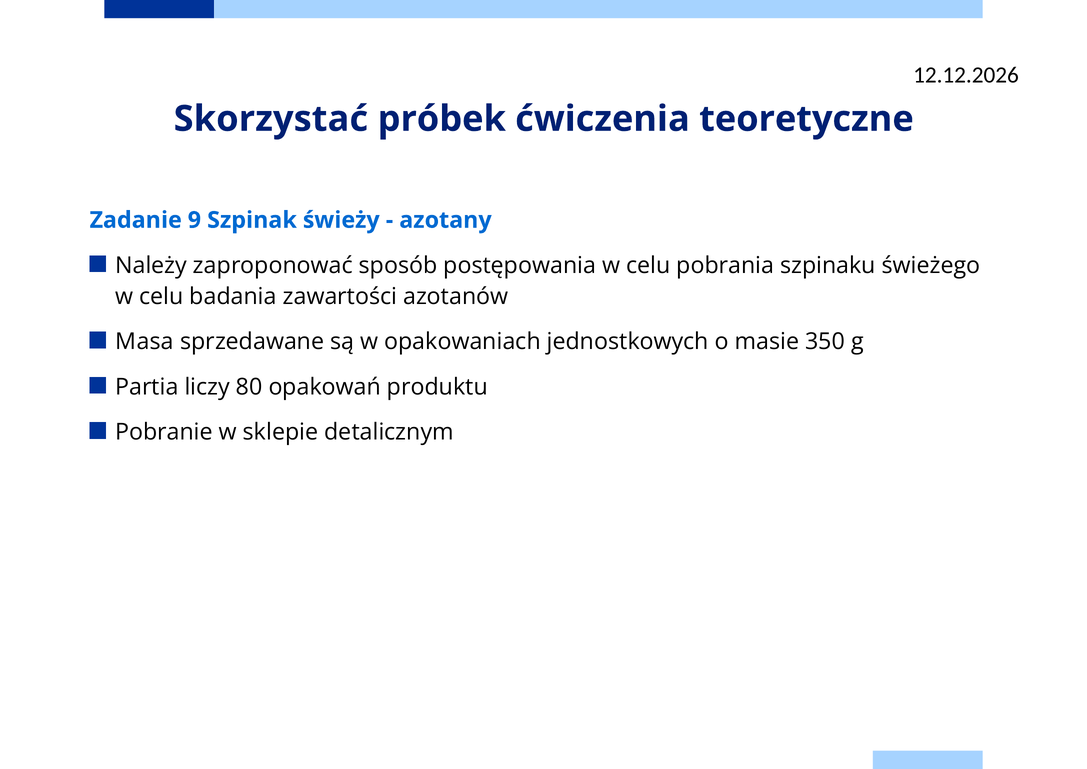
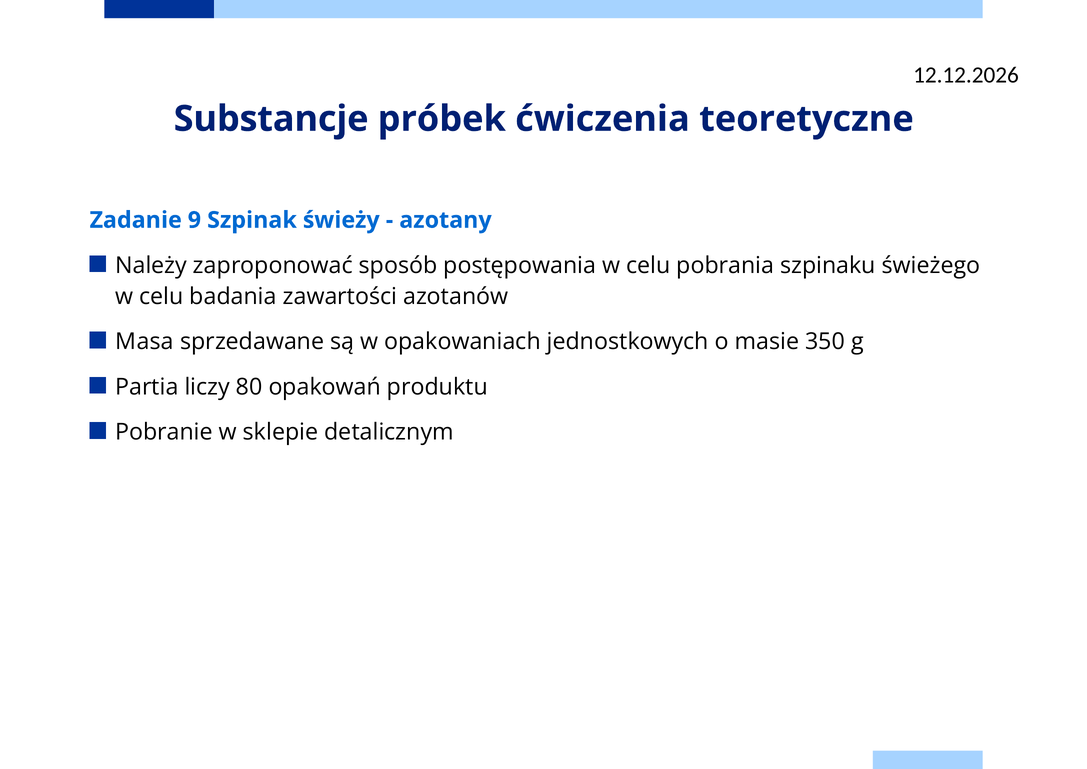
Skorzystać: Skorzystać -> Substancje (271, 119)
